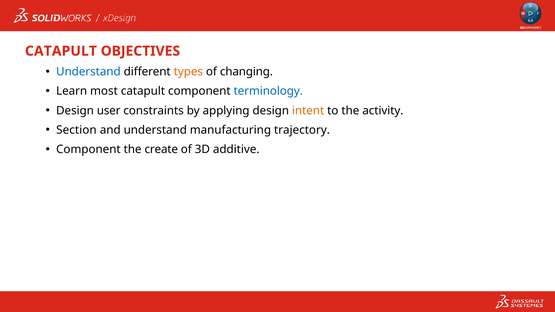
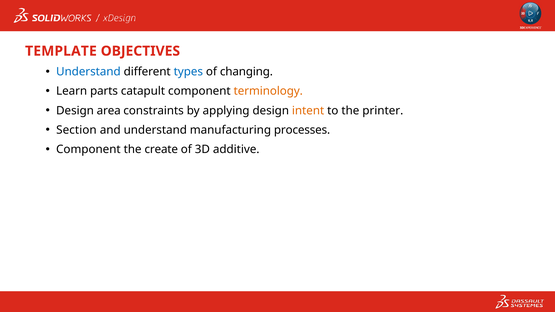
CATAPULT: CATAPULT -> TEMPLATE (61, 51)
types colour: orange -> blue (188, 72)
most: most -> parts (104, 91)
terminology colour: blue -> orange (268, 91)
user: user -> area (109, 111)
activity: activity -> printer (383, 111)
trajectory: trajectory -> processes (302, 130)
